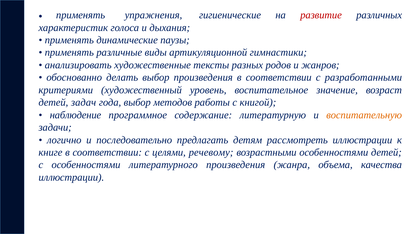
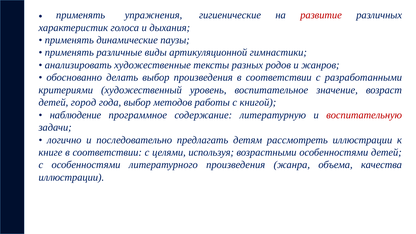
задач: задач -> город (84, 102)
воспитательную colour: orange -> red (364, 115)
речевому: речевому -> используя (211, 152)
